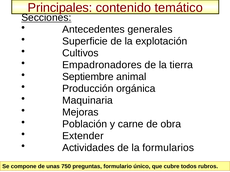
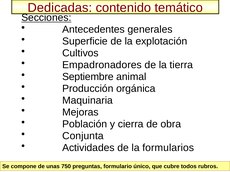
Principales: Principales -> Dedicadas (60, 8)
carne: carne -> cierra (131, 124)
Extender: Extender -> Conjunta (83, 136)
